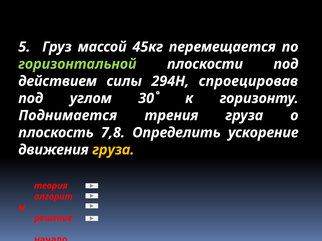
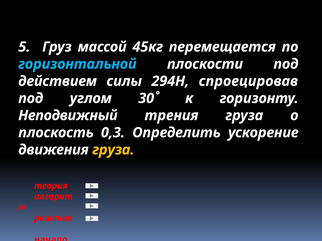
горизонтальной colour: light green -> light blue (77, 64)
Поднимается: Поднимается -> Неподвижный (68, 116)
7,8: 7,8 -> 0,3 (113, 133)
